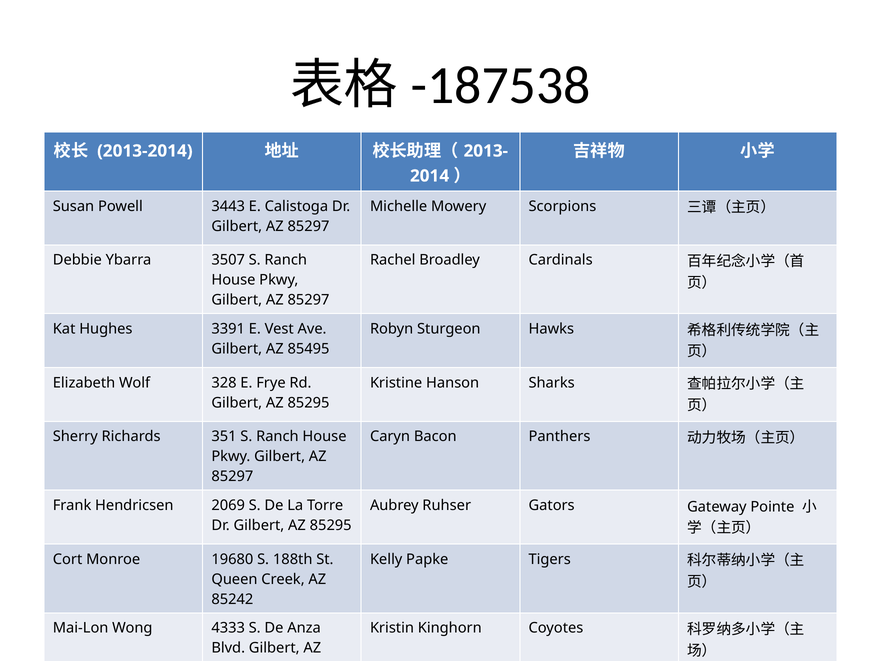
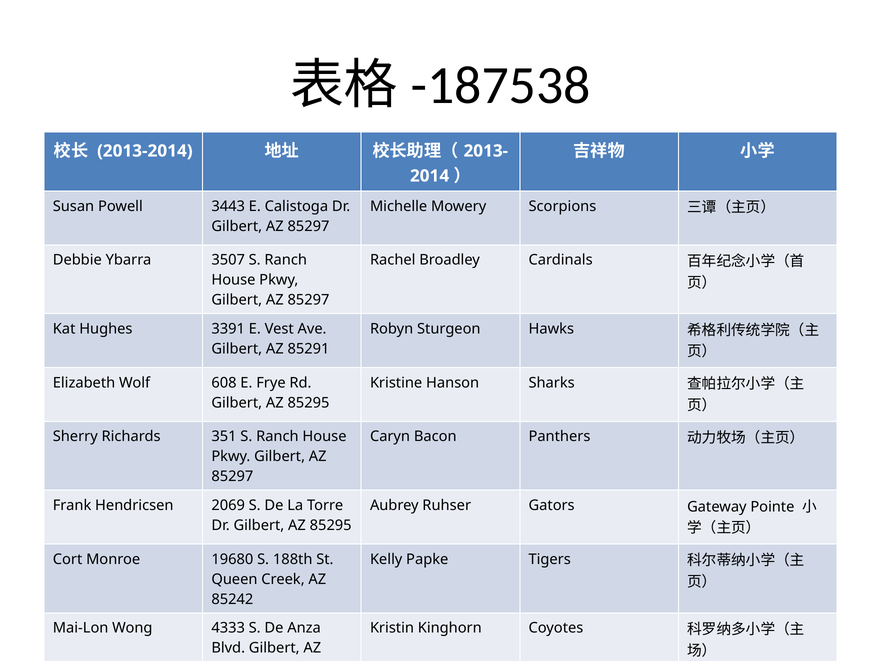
85495: 85495 -> 85291 (308, 349)
328: 328 -> 608 (224, 383)
